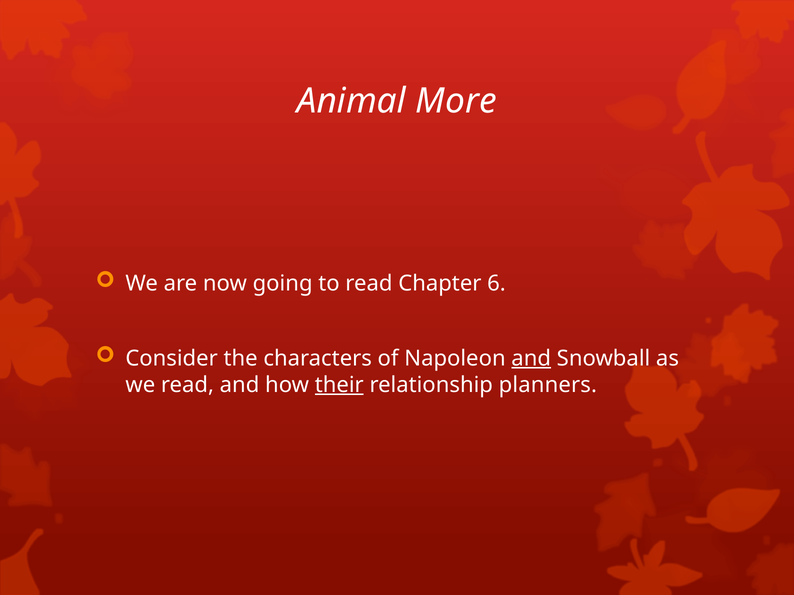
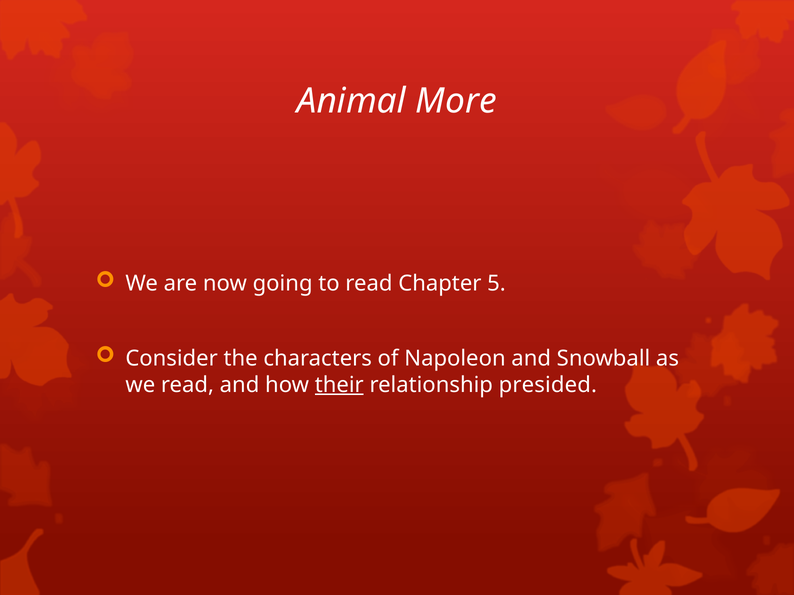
6: 6 -> 5 (496, 284)
and underline: present -> none (531, 359)
planners: planners -> presided (548, 385)
